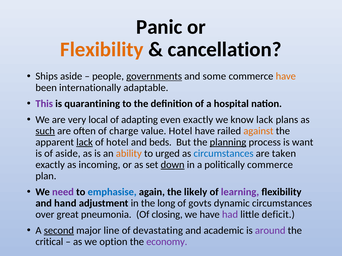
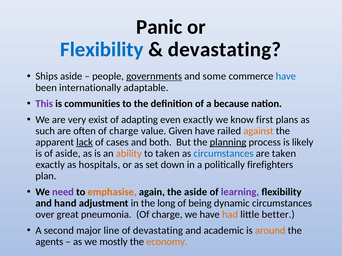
Flexibility colour: orange -> blue (102, 50)
cancellation: cancellation -> devastating (224, 50)
have colour: orange -> blue (286, 76)
quarantining: quarantining -> communities (92, 104)
hospital: hospital -> because (231, 104)
local: local -> exist (98, 120)
know lack: lack -> first (265, 120)
such underline: present -> none (45, 131)
value Hotel: Hotel -> Given (181, 131)
of hotel: hotel -> cases (117, 142)
beds: beds -> both (160, 142)
want: want -> likely (303, 142)
to urged: urged -> taken (167, 154)
incoming: incoming -> hospitals (99, 165)
down underline: present -> none (173, 165)
politically commerce: commerce -> firefighters (270, 165)
emphasise colour: blue -> orange (112, 192)
the likely: likely -> aside (196, 192)
govts: govts -> being (200, 204)
closing: closing -> charge (167, 215)
had colour: purple -> orange (230, 215)
deficit: deficit -> better (278, 215)
second underline: present -> none (59, 231)
around colour: purple -> orange (270, 231)
critical: critical -> agents (49, 242)
option: option -> mostly (113, 242)
economy colour: purple -> orange (167, 242)
